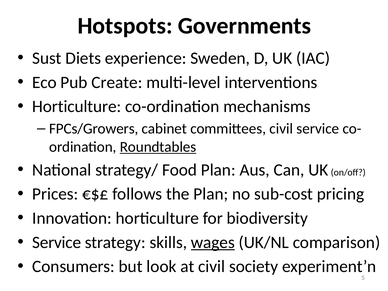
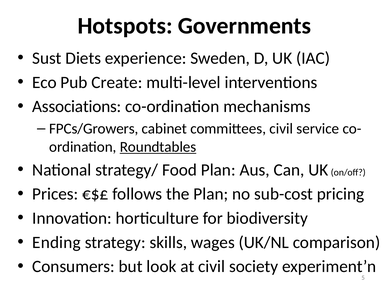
Horticulture: Horticulture -> Associations (77, 106)
Service: Service -> Ending (56, 242)
wages underline: present -> none (213, 242)
